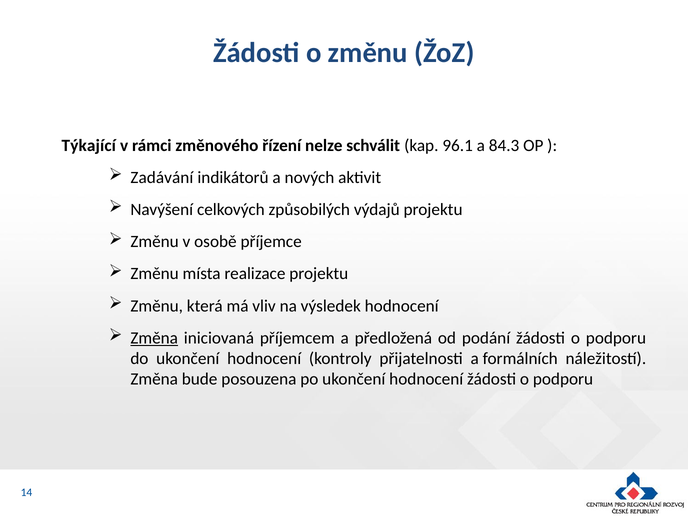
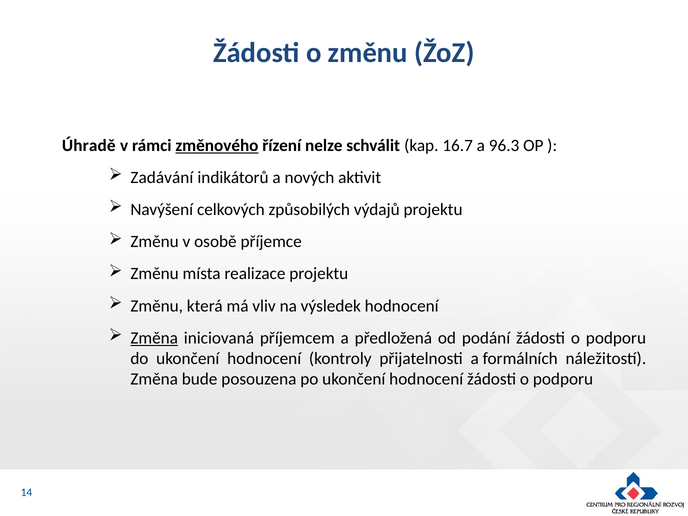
Týkající: Týkající -> Úhradě (89, 145)
změnového underline: none -> present (217, 145)
96.1: 96.1 -> 16.7 (458, 145)
84.3: 84.3 -> 96.3 (504, 145)
